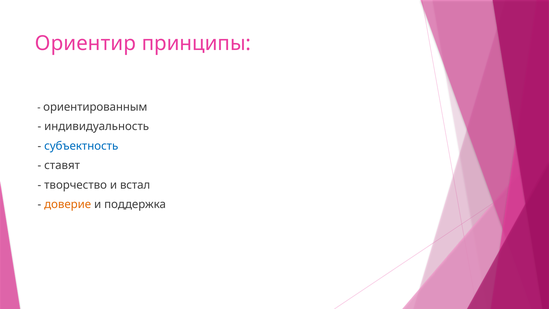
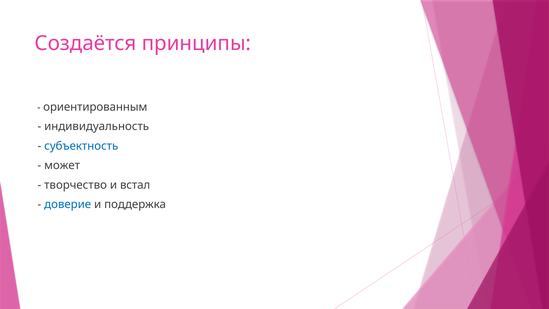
Ориентир: Ориентир -> Создаётся (86, 43)
ставят: ставят -> может (62, 165)
доверие colour: orange -> blue (68, 204)
